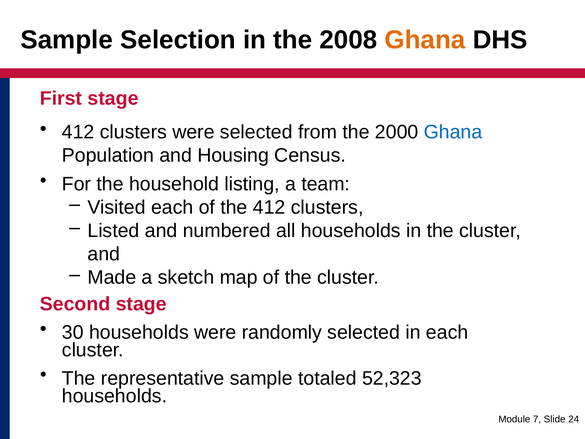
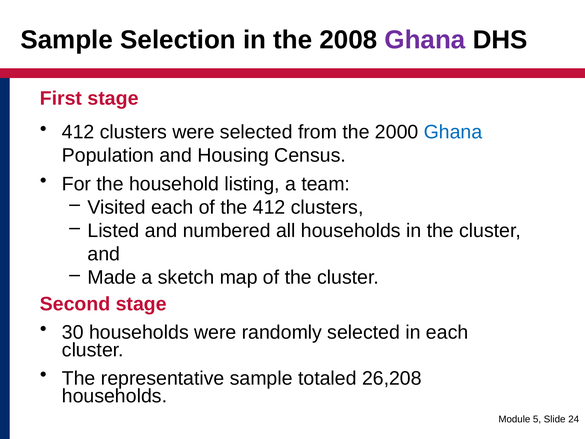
Ghana colour: orange -> purple (425, 40)
52,323: 52,323 -> 26,208 (392, 378)
7: 7 -> 5 (537, 419)
